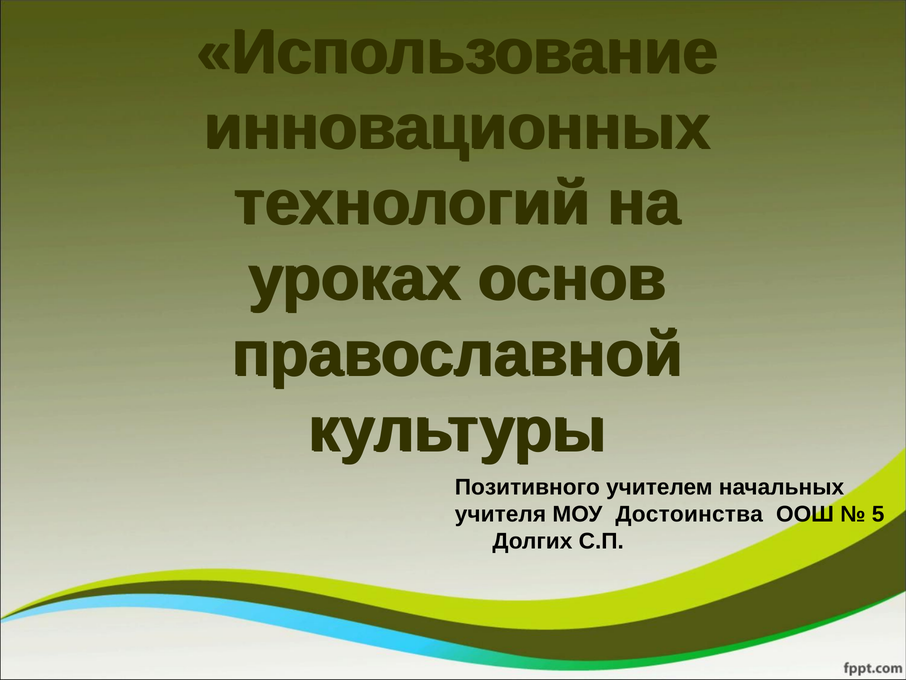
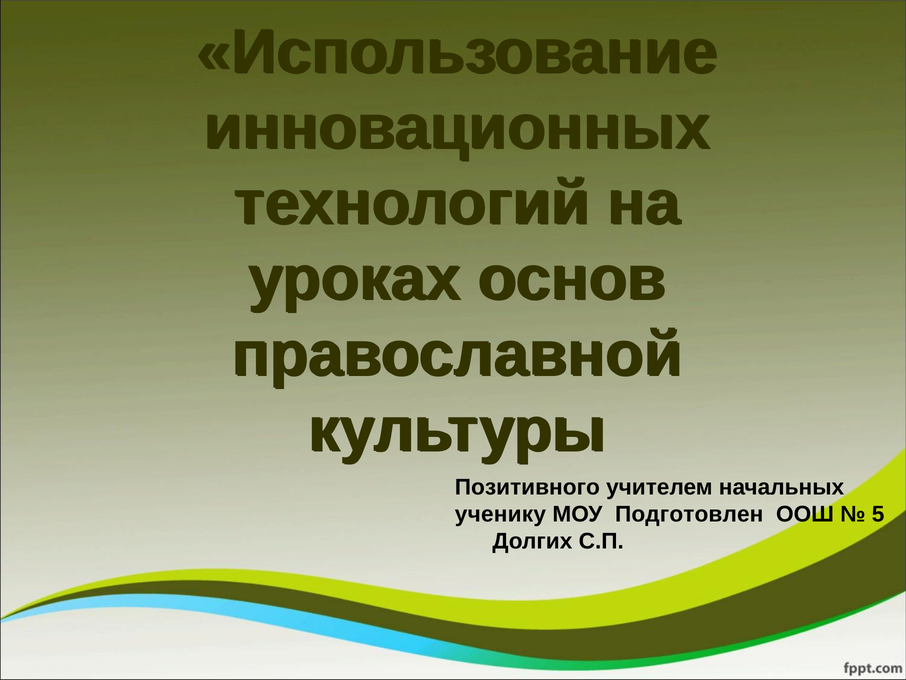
учителя: учителя -> ученику (500, 514)
Достоинства: Достоинства -> Подготовлен (689, 514)
